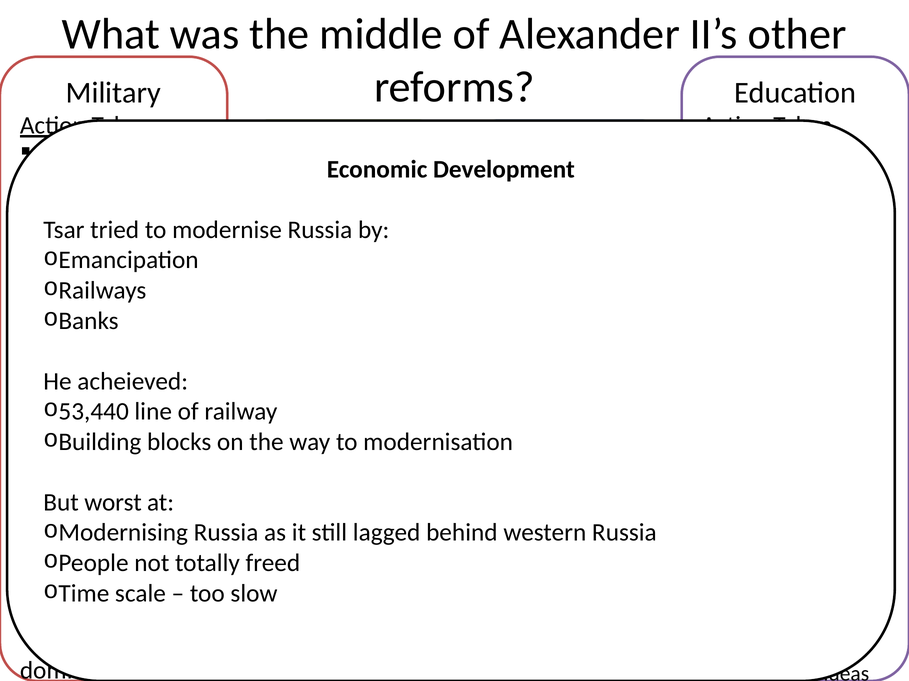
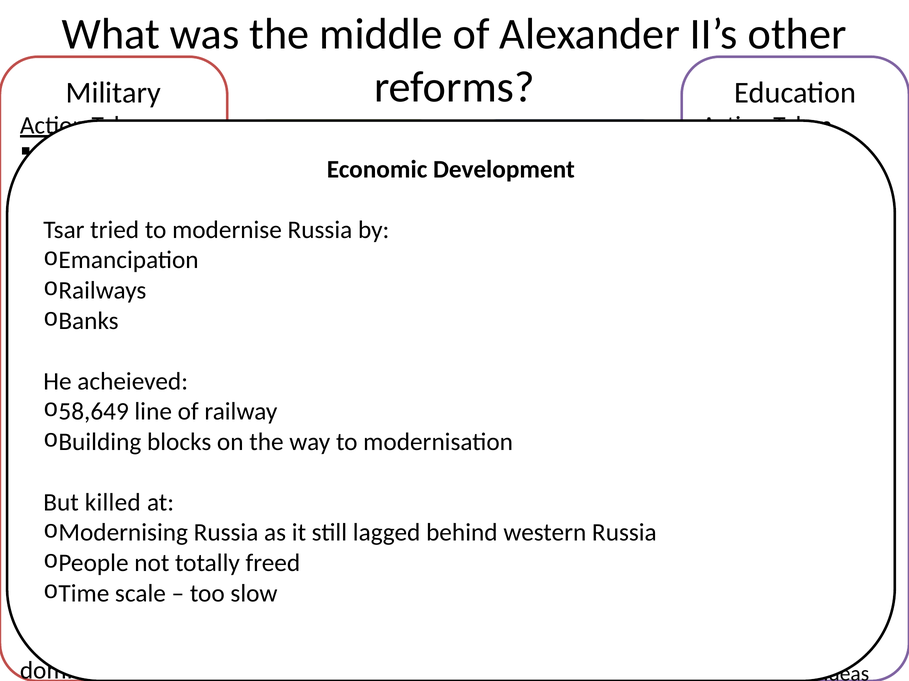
53,440: 53,440 -> 58,649 (94, 412)
worst: worst -> killed (113, 503)
